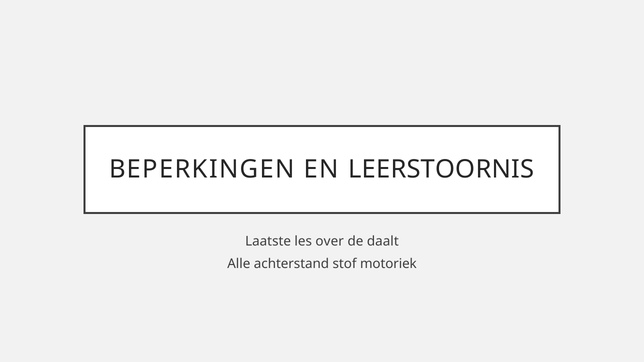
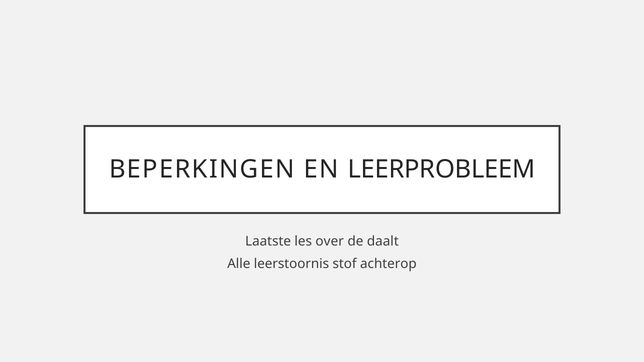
LEERSTOORNIS: LEERSTOORNIS -> LEERPROBLEEM (441, 169)
achterstand: achterstand -> leerstoornis (291, 264)
motoriek: motoriek -> achterop (388, 264)
